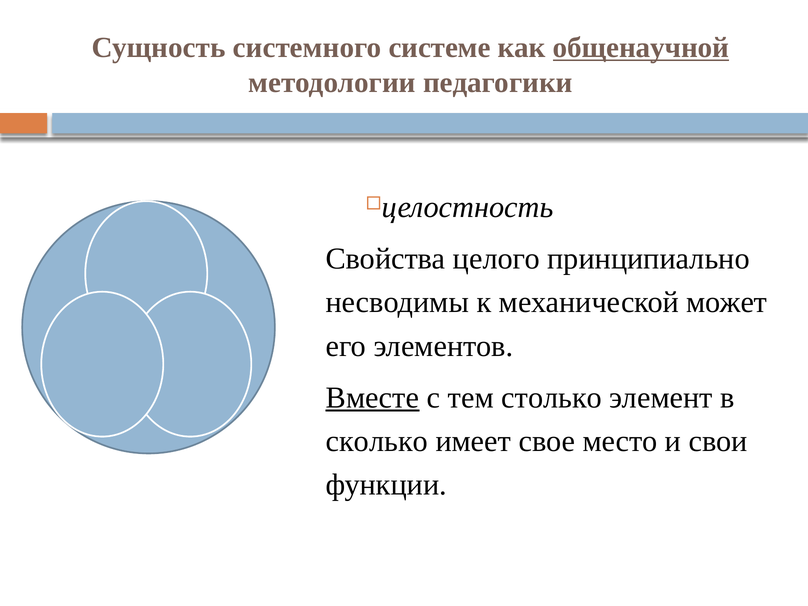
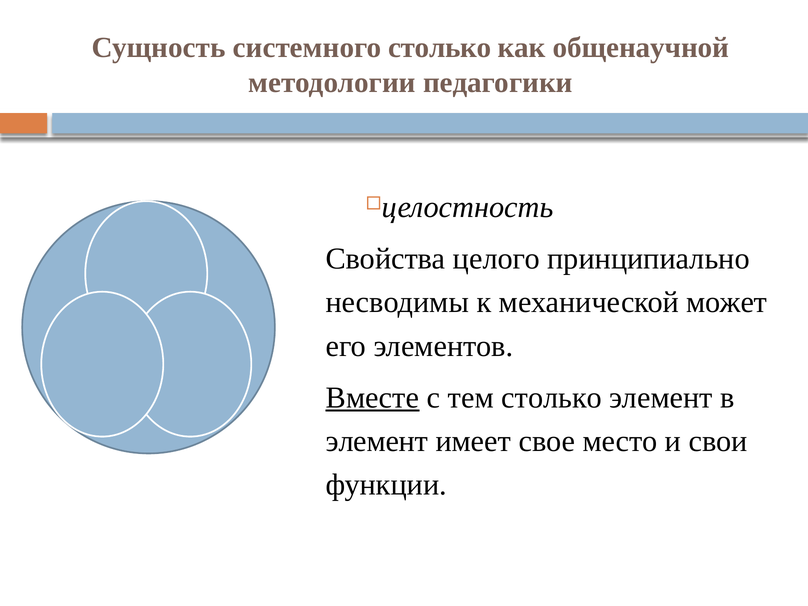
системного системе: системе -> столько (440, 48)
общенаучной underline: present -> none (641, 48)
сколько: сколько -> элемент (377, 441)
